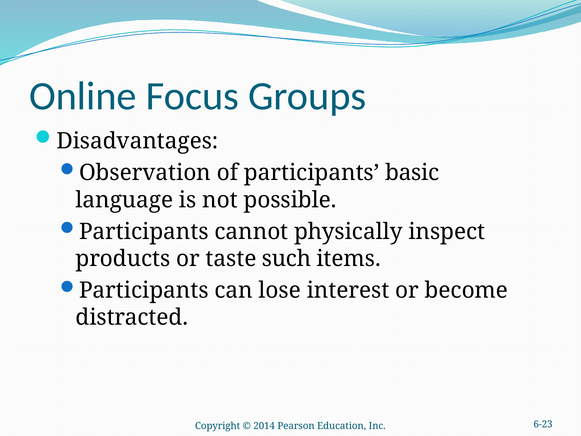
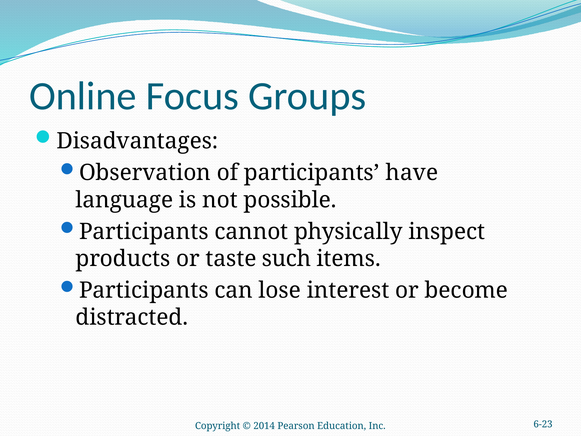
basic: basic -> have (412, 173)
